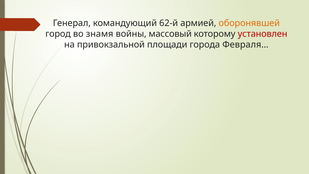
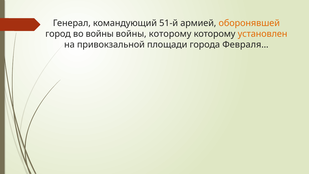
62-й: 62-й -> 51-й (169, 23)
во знамя: знамя -> войны (100, 34)
войны массовый: массовый -> которому (170, 34)
установлен colour: red -> orange (263, 34)
